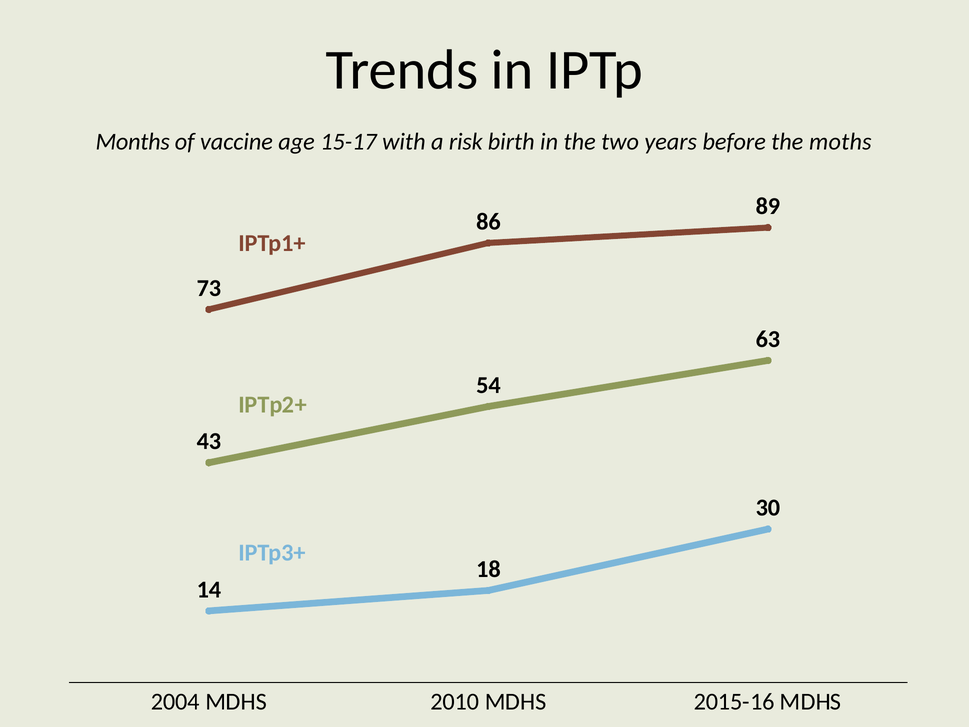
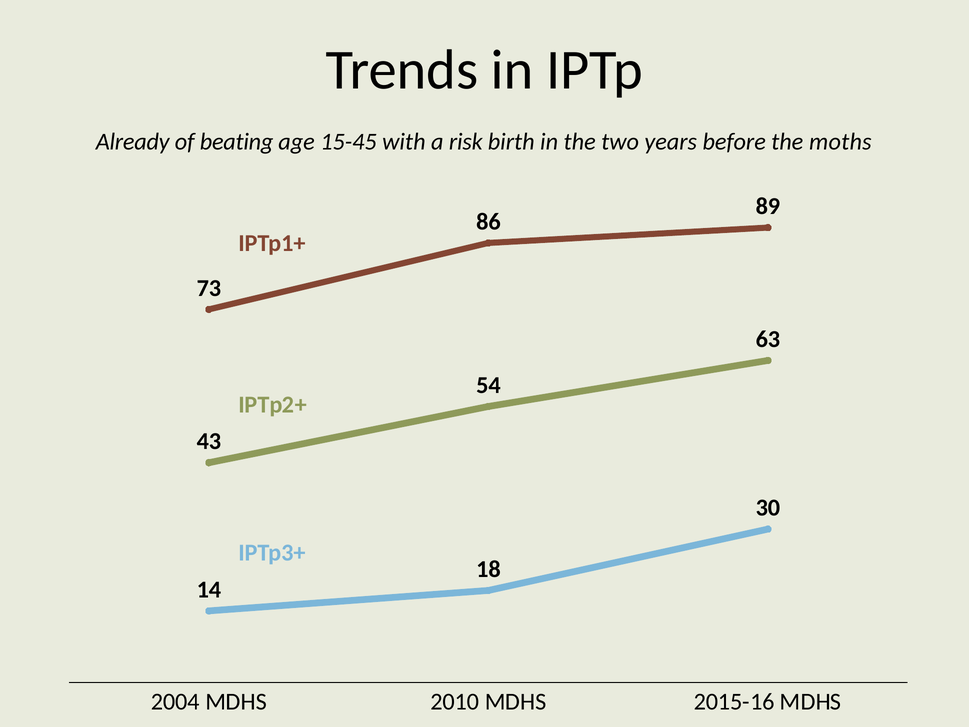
Months: Months -> Already (133, 142)
vaccine: vaccine -> beating (237, 142)
15-17: 15-17 -> 15-45 (348, 142)
